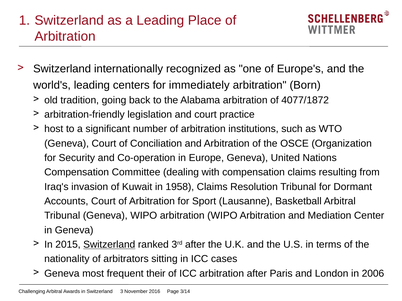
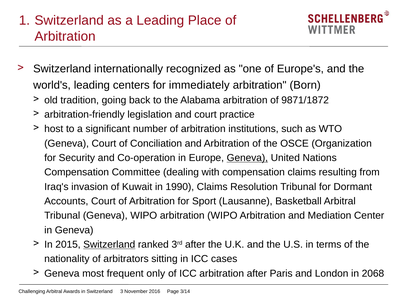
4077/1872: 4077/1872 -> 9871/1872 (305, 100)
Geneva underline: none -> present (247, 158)
1958: 1958 -> 1990 (180, 187)
their: their -> only (156, 274)
2006: 2006 -> 2068 (373, 274)
